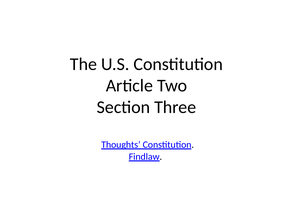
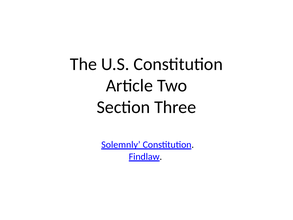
Thoughts: Thoughts -> Solemnly (121, 145)
